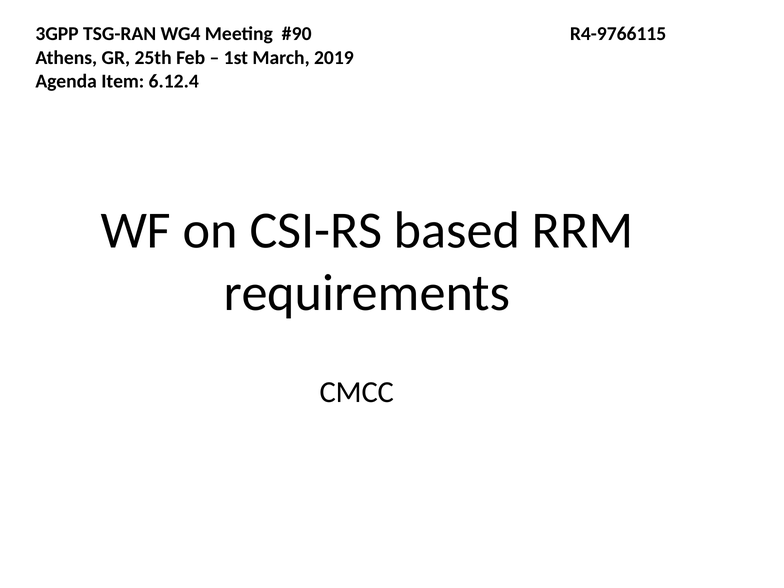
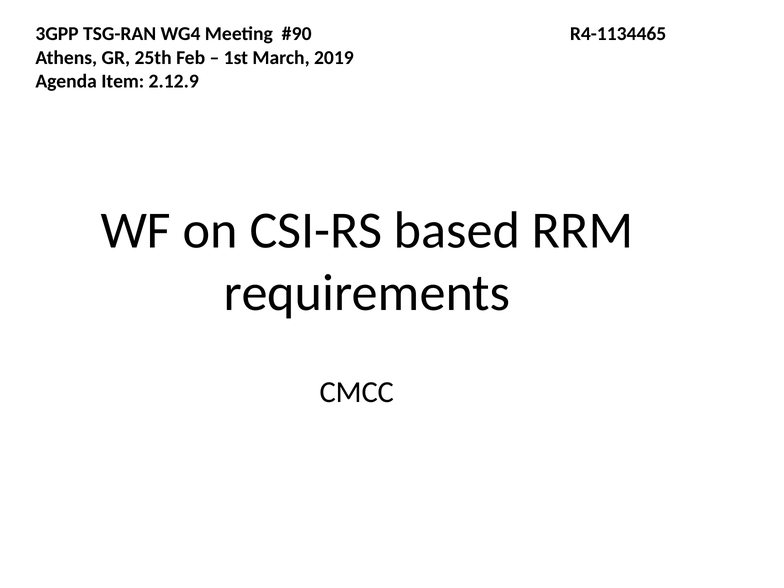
R4-9766115: R4-9766115 -> R4-1134465 (618, 34)
6.12.4: 6.12.4 -> 2.12.9 (174, 81)
